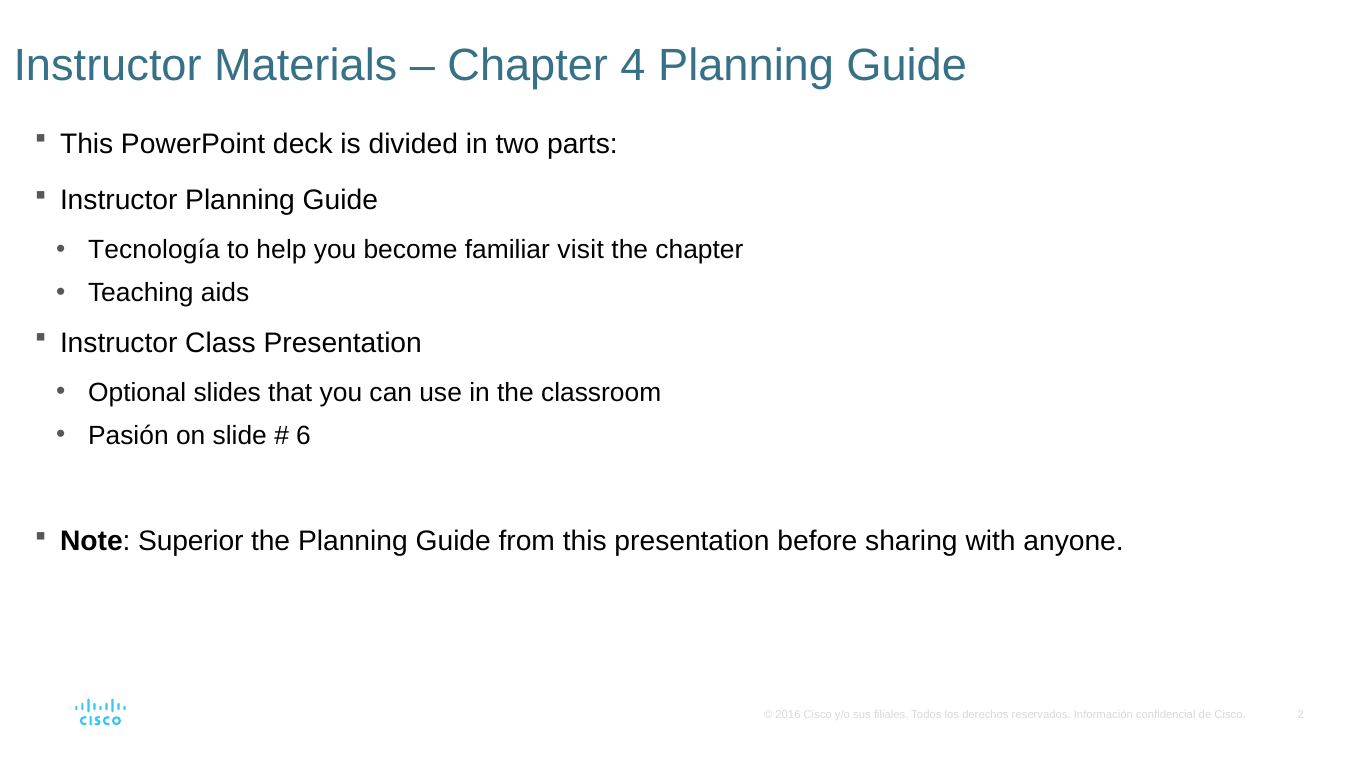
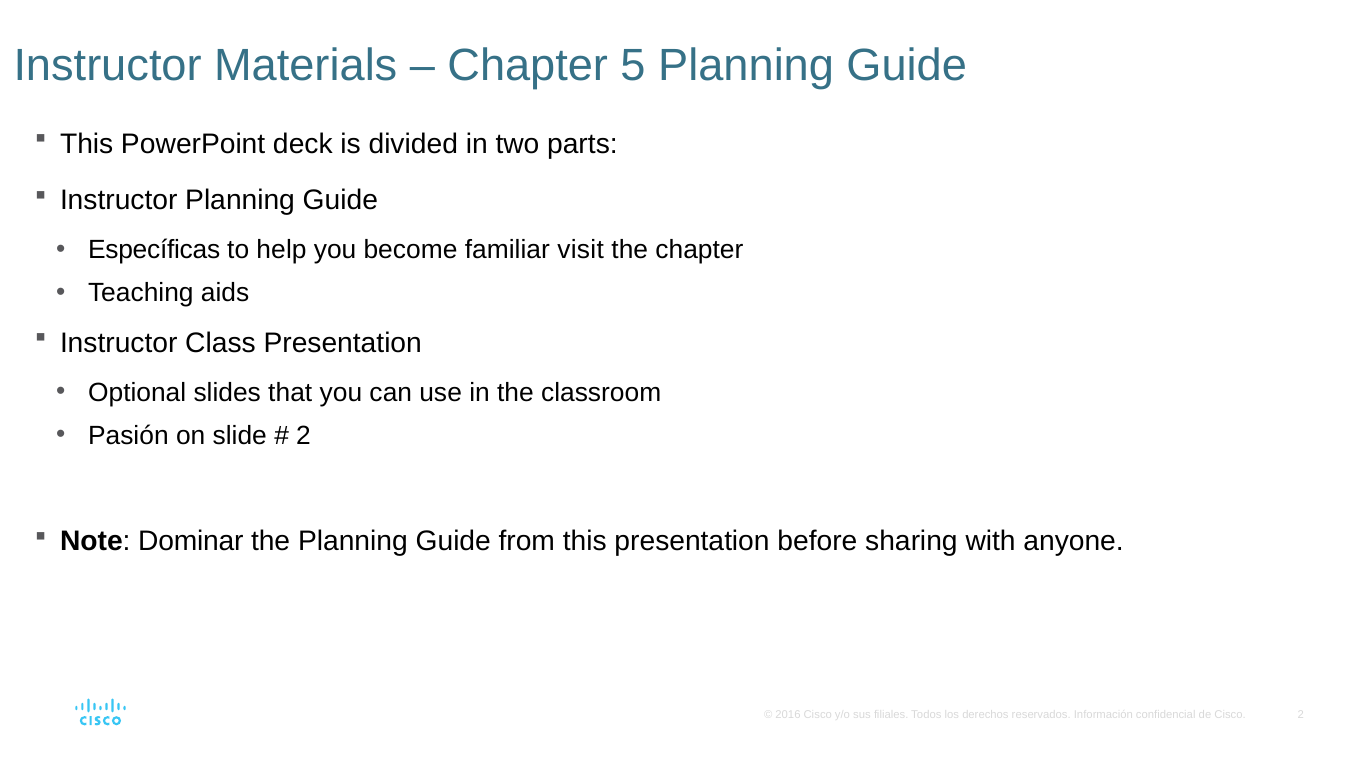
4: 4 -> 5 (633, 65)
Tecnología: Tecnología -> Específicas (154, 250)
6: 6 -> 2 (303, 435)
Superior: Superior -> Dominar (191, 542)
